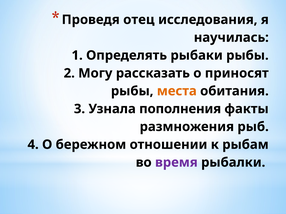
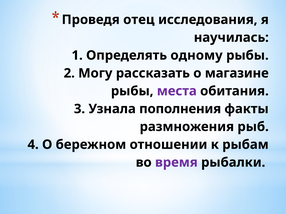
рыбаки: рыбаки -> одному (197, 55)
приносят: приносят -> магазине (237, 73)
места colour: orange -> purple (177, 91)
